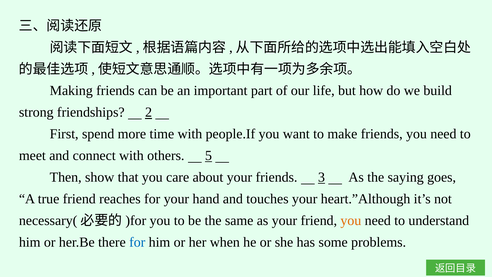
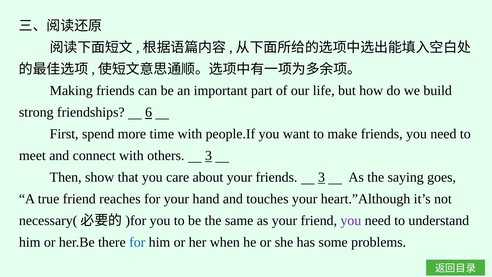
2: 2 -> 6 (149, 112)
others 5: 5 -> 3 (208, 155)
you colour: orange -> purple (351, 220)
